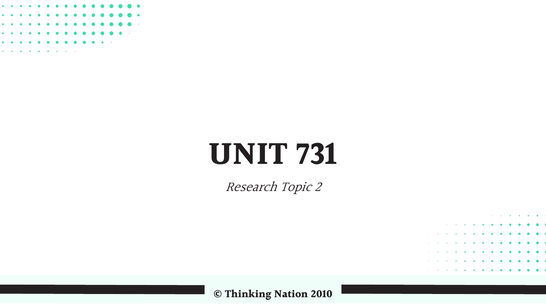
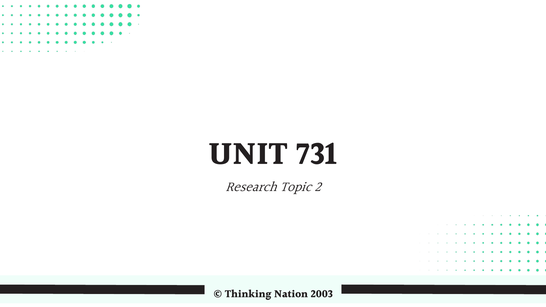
2010: 2010 -> 2003 (322, 294)
